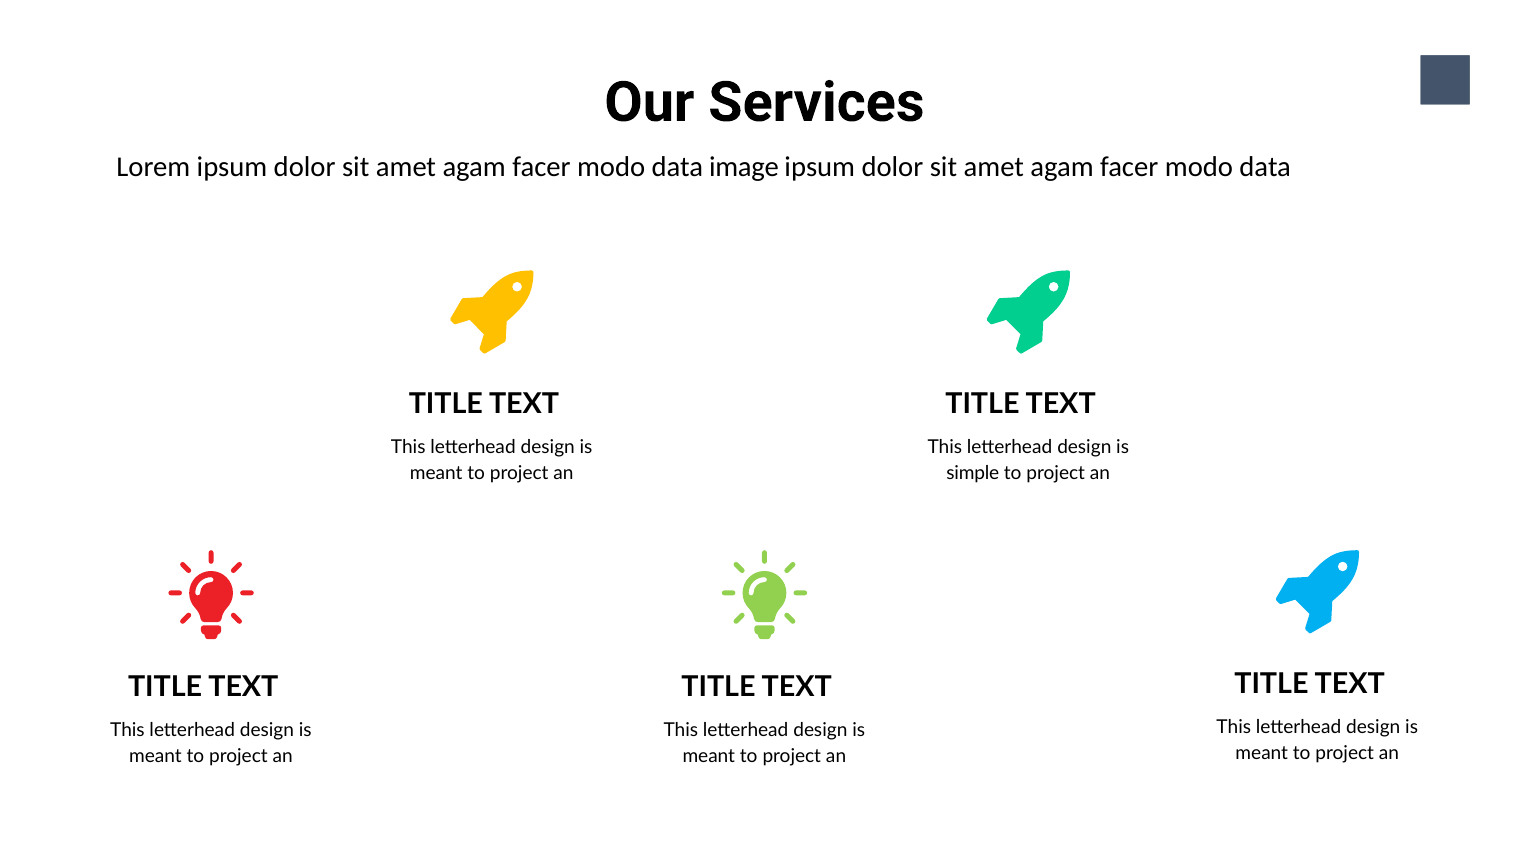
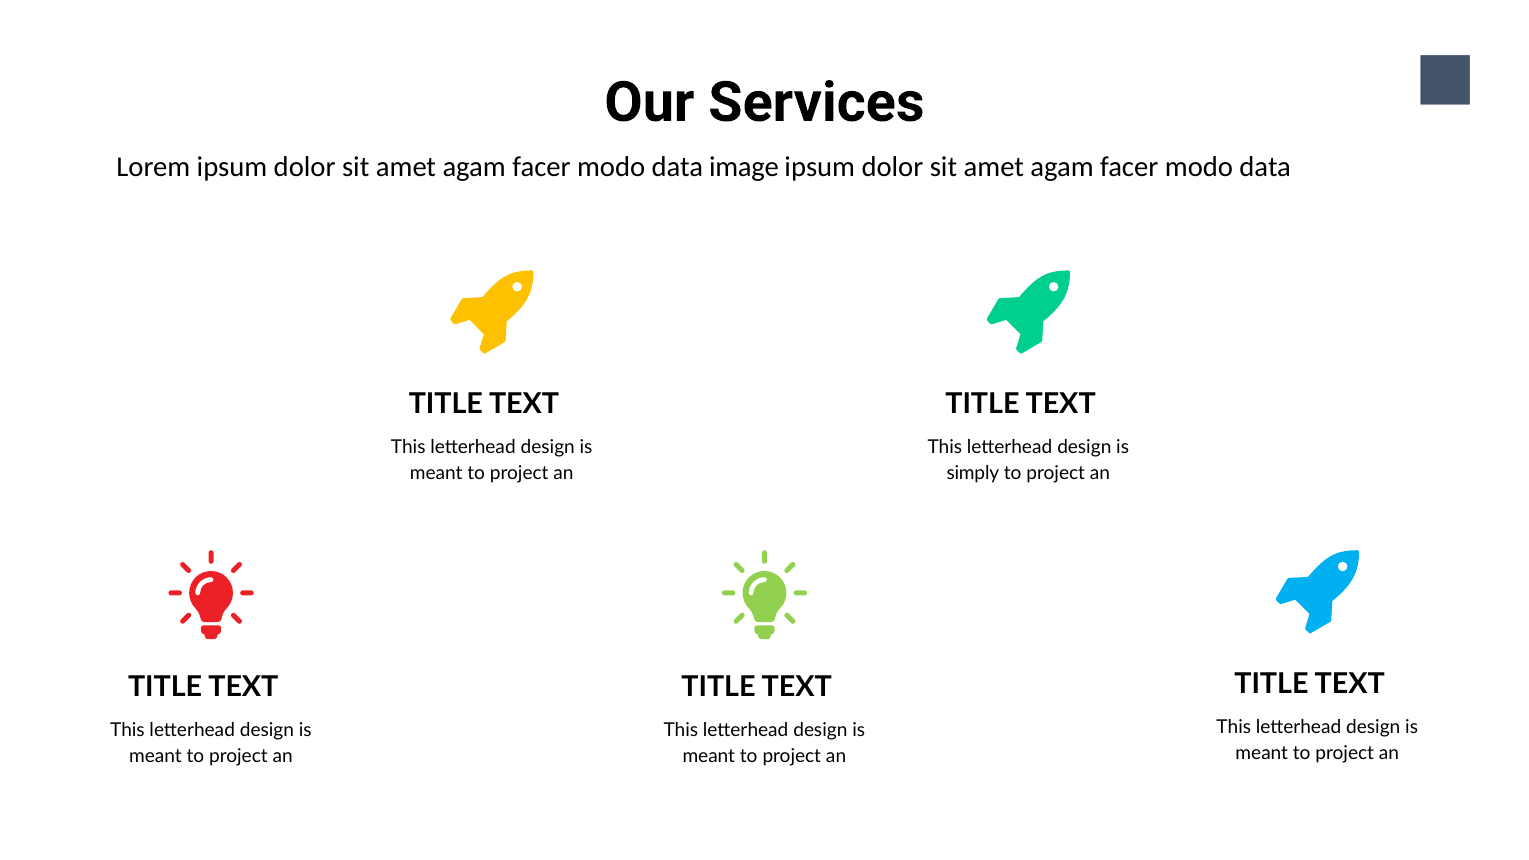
simple: simple -> simply (973, 473)
